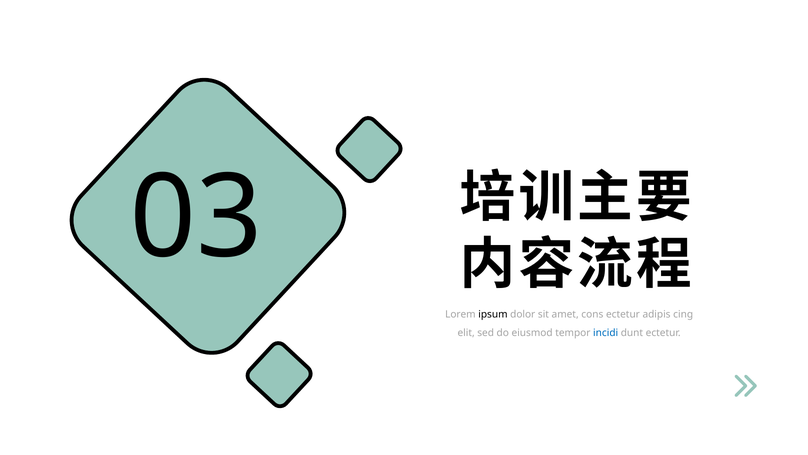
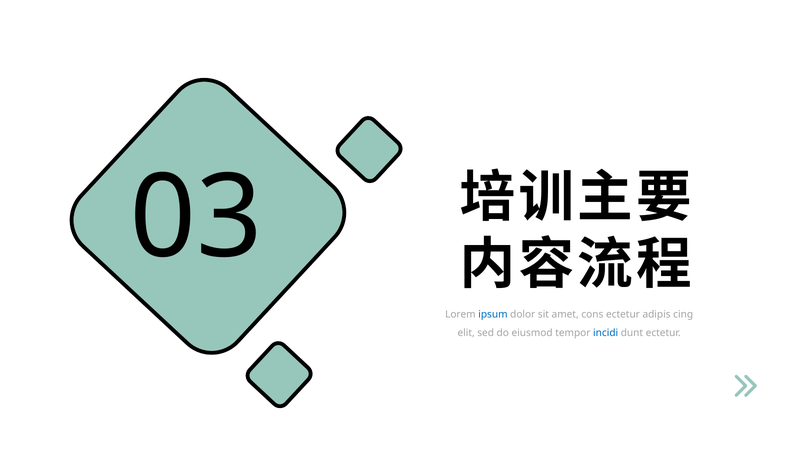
ipsum colour: black -> blue (493, 314)
